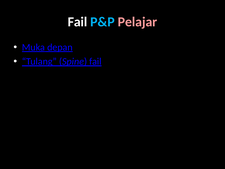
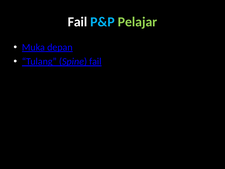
Pelajar colour: pink -> light green (137, 22)
